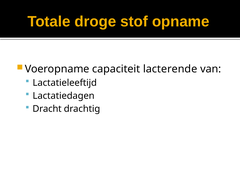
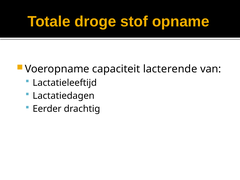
Dracht: Dracht -> Eerder (47, 109)
